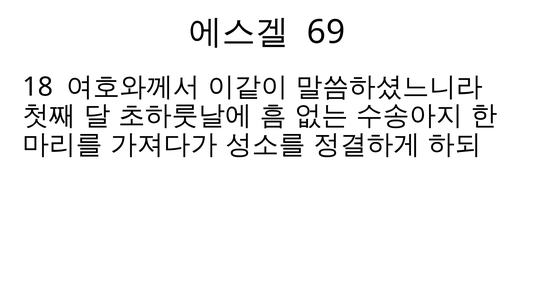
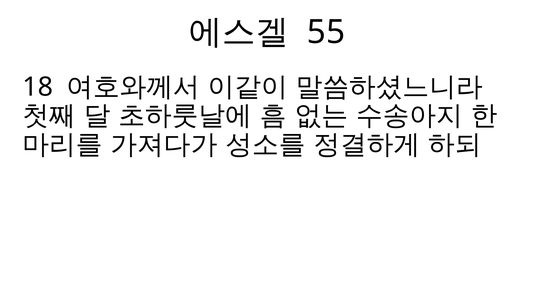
69: 69 -> 55 (326, 32)
